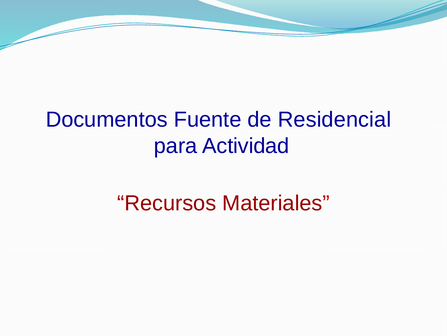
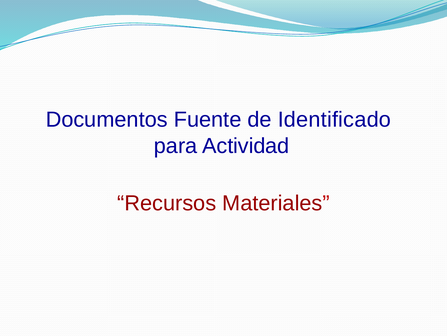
Residencial: Residencial -> Identificado (334, 119)
